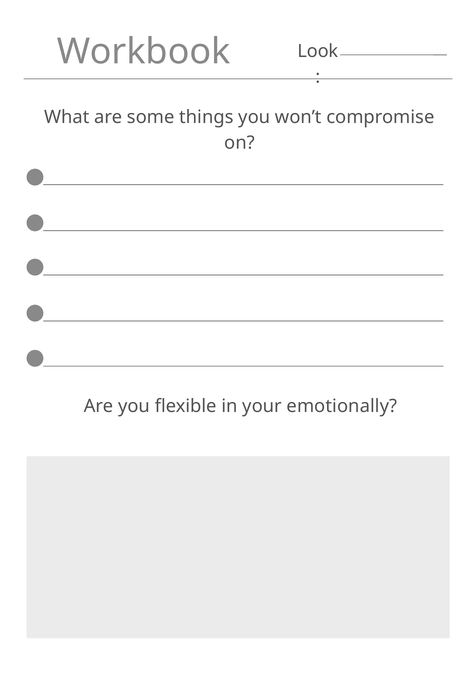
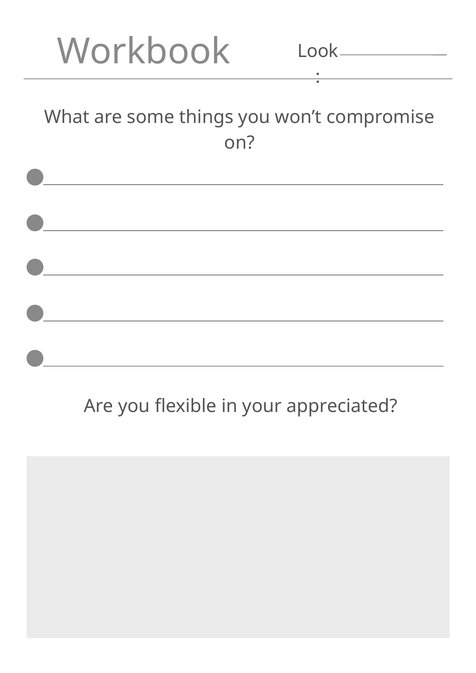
emotionally: emotionally -> appreciated (342, 407)
